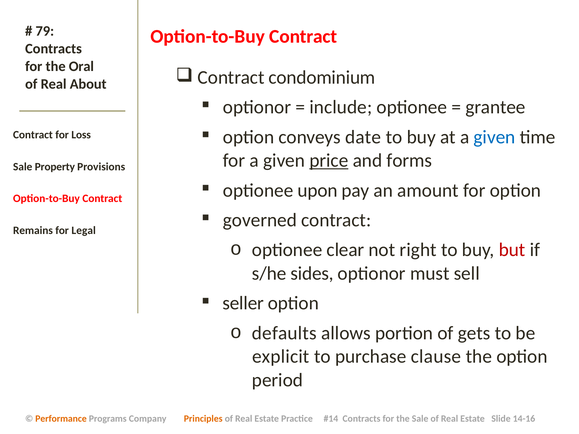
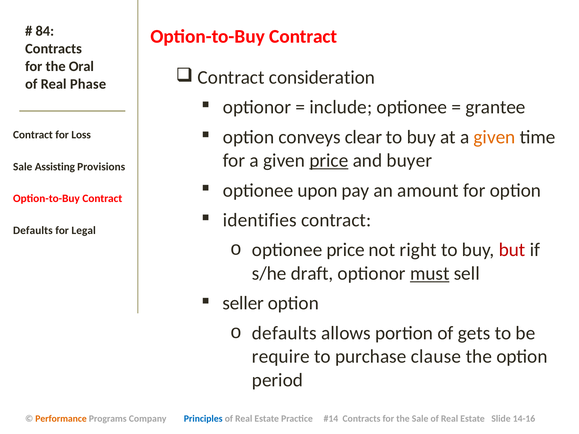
79: 79 -> 84 (45, 31)
condominium: condominium -> consideration (322, 77)
About: About -> Phase (88, 84)
date: date -> clear (363, 137)
given colour: blue -> orange (494, 137)
forms: forms -> buyer (409, 161)
Property: Property -> Assisting (55, 167)
governed: governed -> identifies (260, 220)
Remains: Remains -> Defaults (33, 231)
optionee clear: clear -> price (345, 250)
sides: sides -> draft (312, 274)
must underline: none -> present (430, 274)
explicit: explicit -> require (281, 357)
Principles colour: orange -> blue (203, 419)
